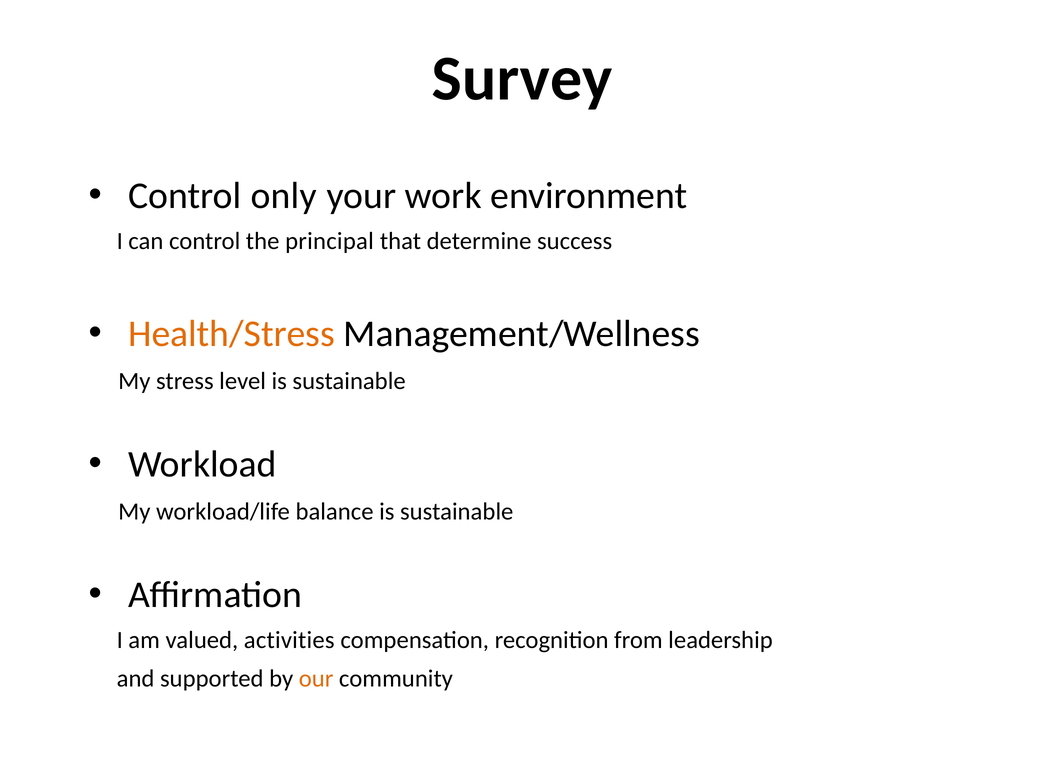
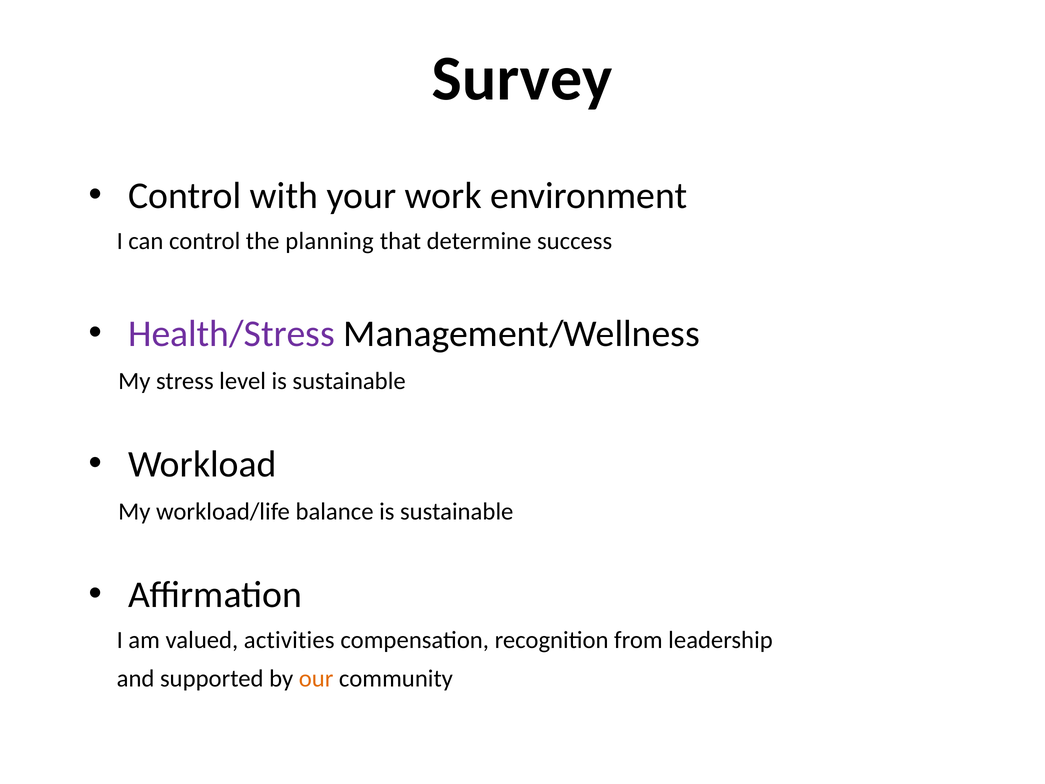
only: only -> with (284, 196)
principal: principal -> planning (329, 241)
Health/Stress colour: orange -> purple (231, 334)
